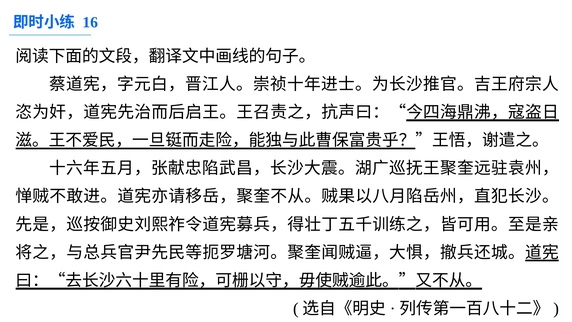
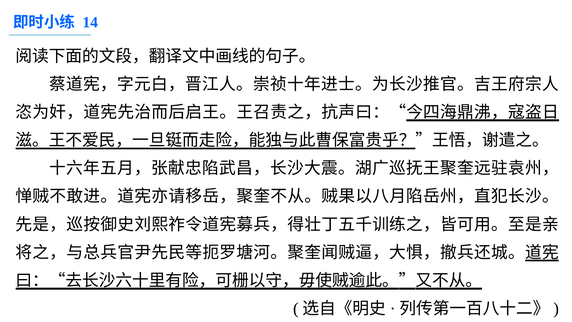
16: 16 -> 14 (90, 23)
